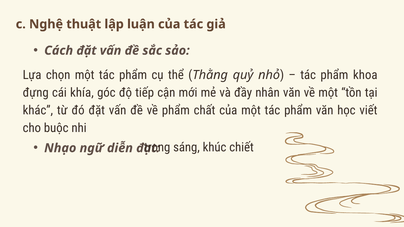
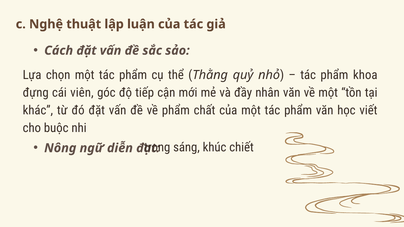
khía: khía -> viên (82, 93)
Nhạo: Nhạo -> Nông (60, 148)
